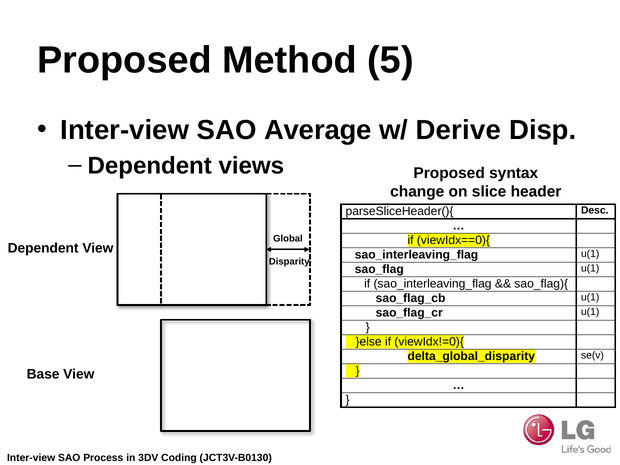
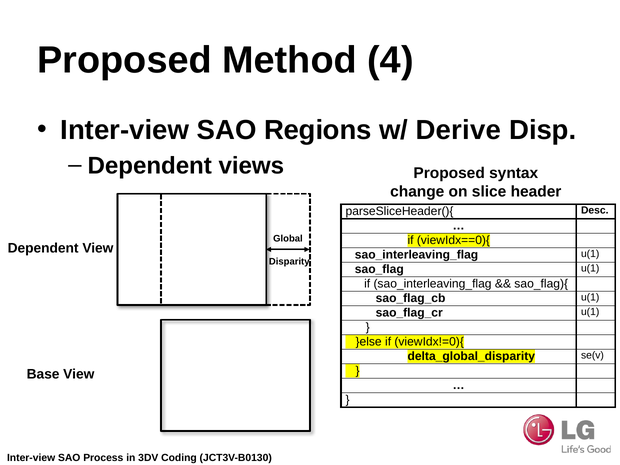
5: 5 -> 4 (390, 60)
Average: Average -> Regions (318, 130)
